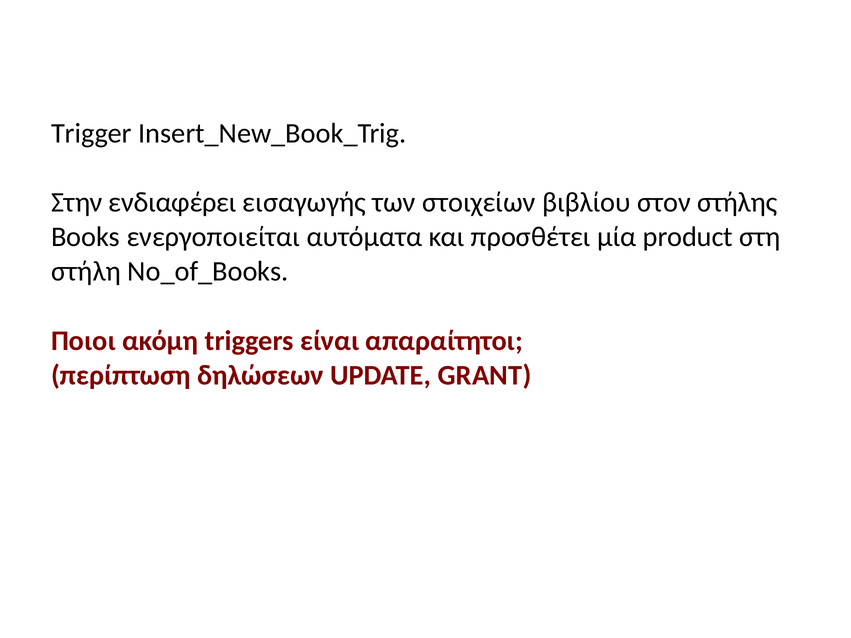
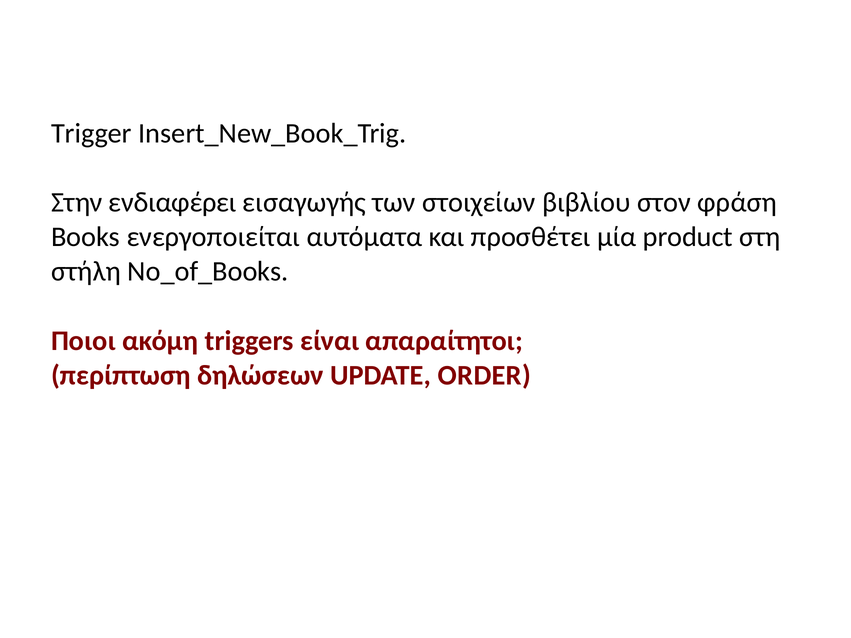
στήλης: στήλης -> φράση (737, 202)
GRANT: GRANT -> ORDER (484, 375)
